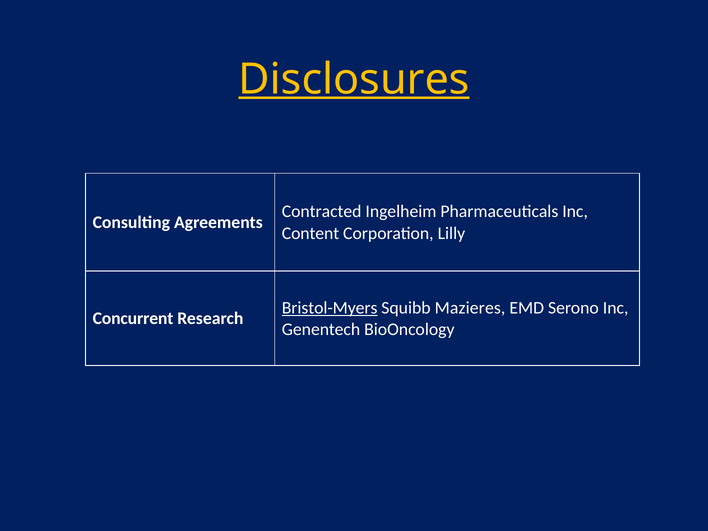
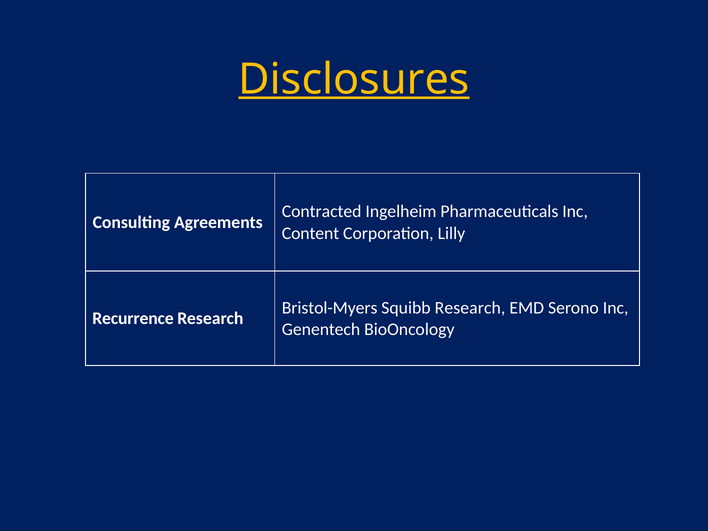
Bristol-Myers underline: present -> none (330, 308)
Squibb Mazieres: Mazieres -> Research (470, 308)
Concurrent: Concurrent -> Recurrence (133, 319)
